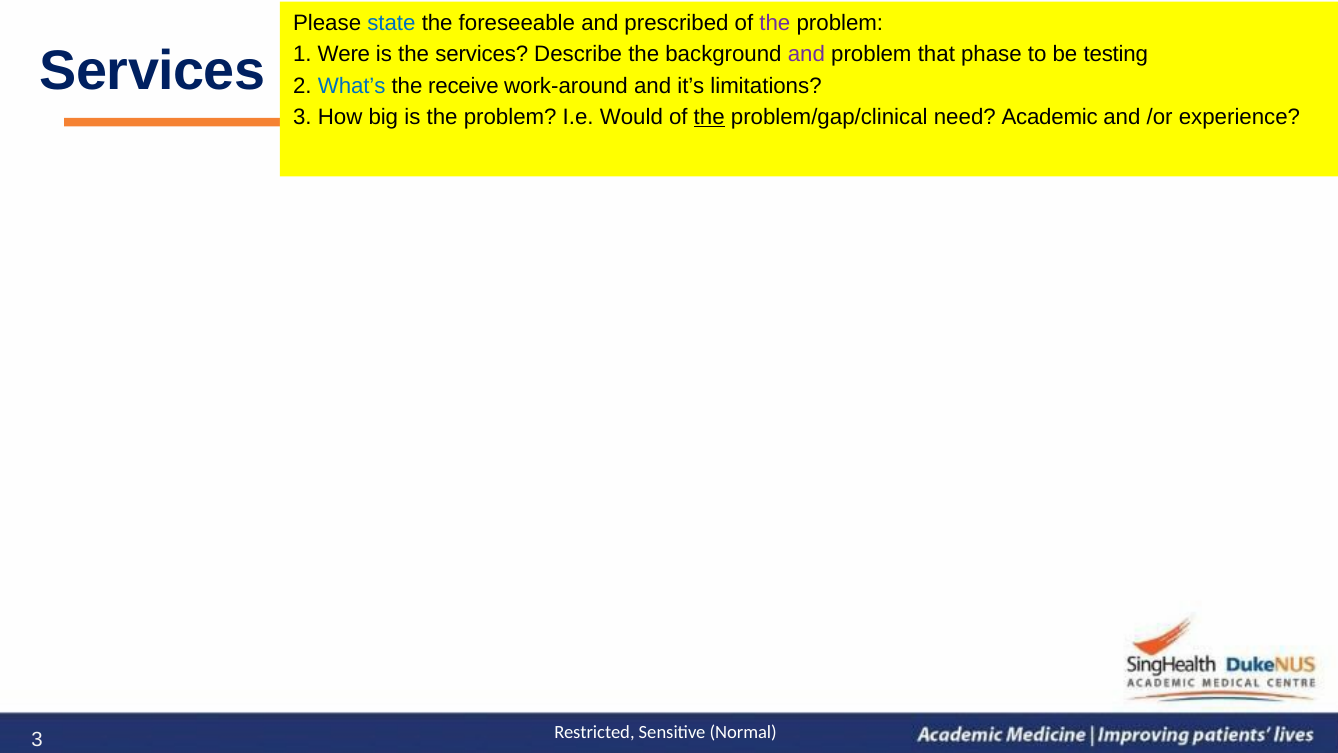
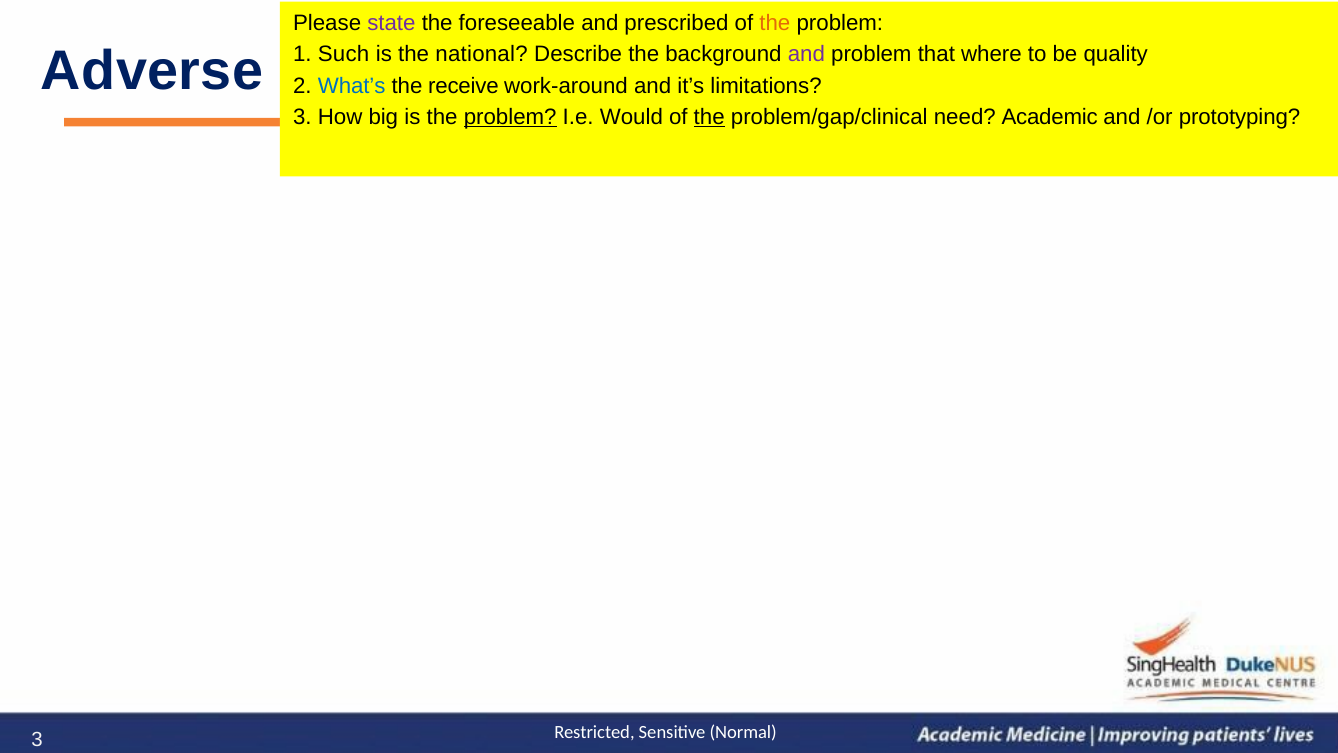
state colour: blue -> purple (391, 23)
the colour: purple -> orange (775, 23)
Were: Were -> Such (344, 54)
the services: services -> national (482, 54)
phase: phase -> where (991, 54)
testing: testing -> quality (1116, 54)
Services: Services -> Adverse (152, 71)
problem underline: none -> present (510, 117)
experience: experience -> prototyping (1240, 117)
